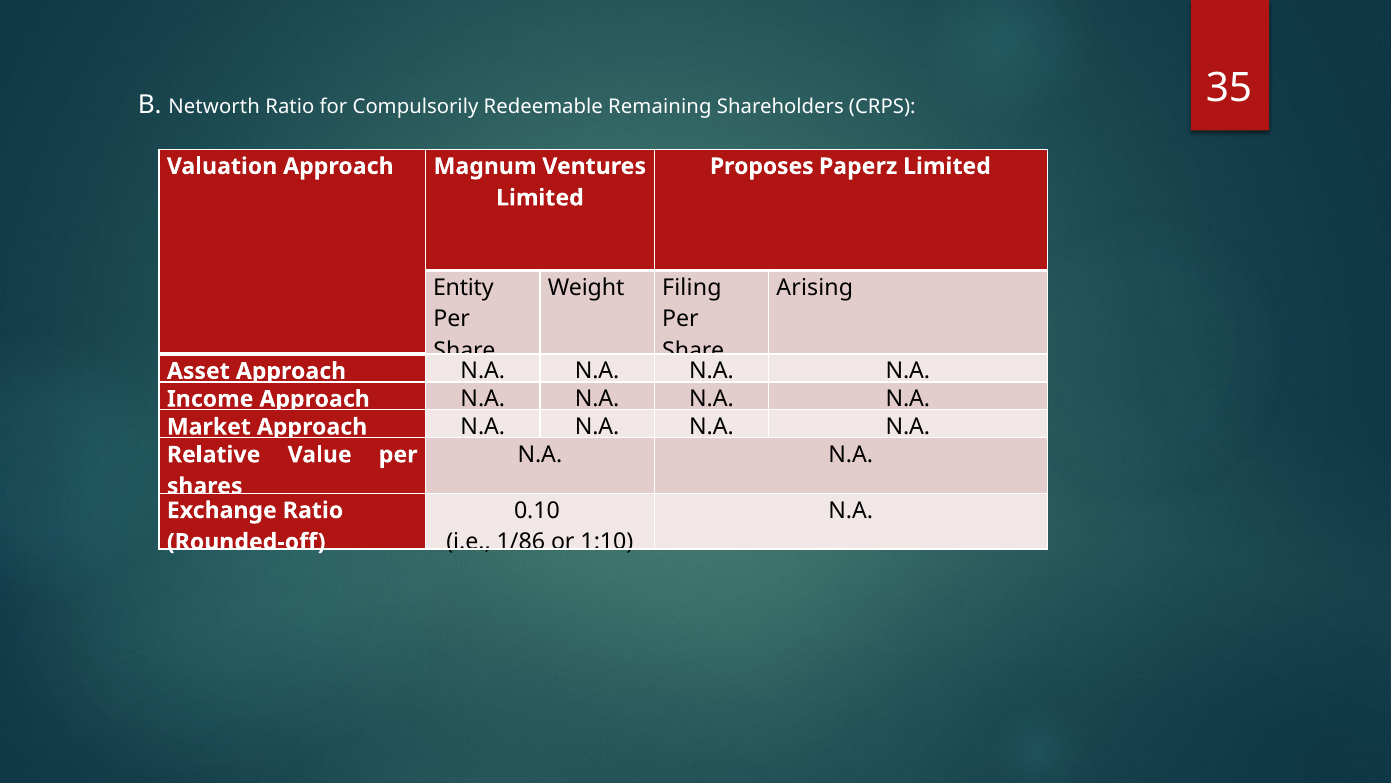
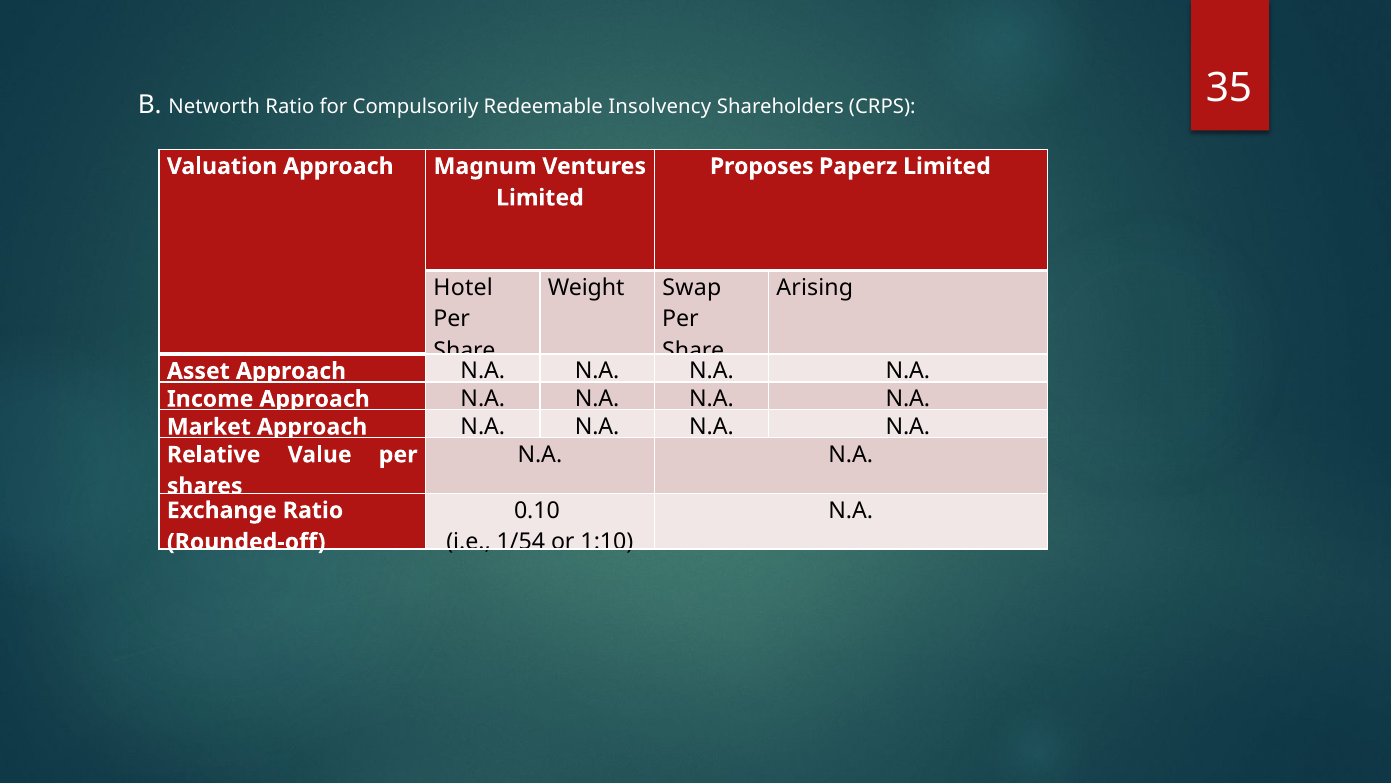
Remaining: Remaining -> Insolvency (660, 107)
Entity: Entity -> Hotel (463, 287)
Filing: Filing -> Swap (692, 287)
1/86: 1/86 -> 1/54 (521, 542)
